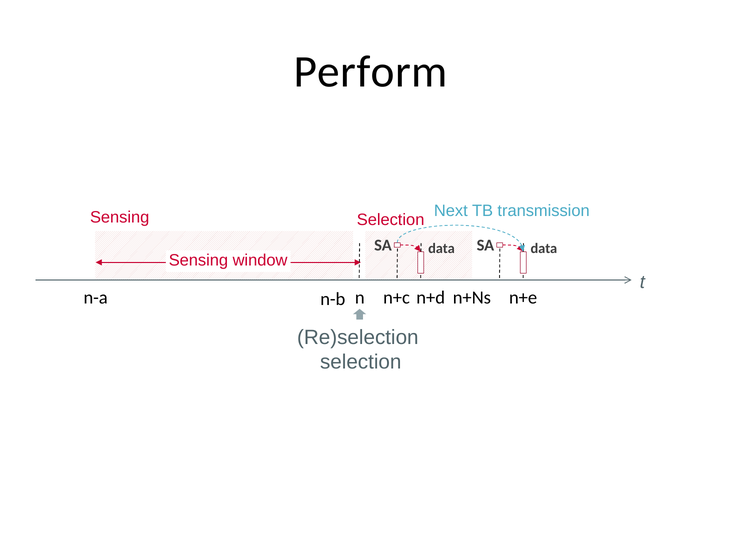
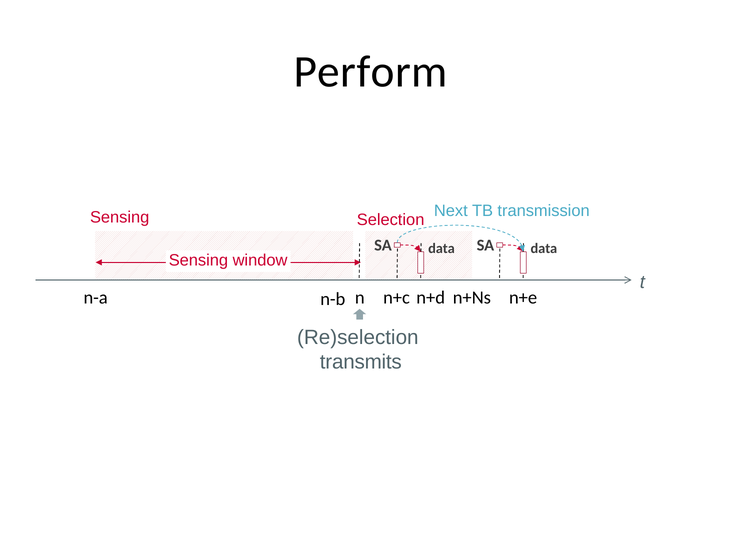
selection: selection -> transmits (361, 362)
